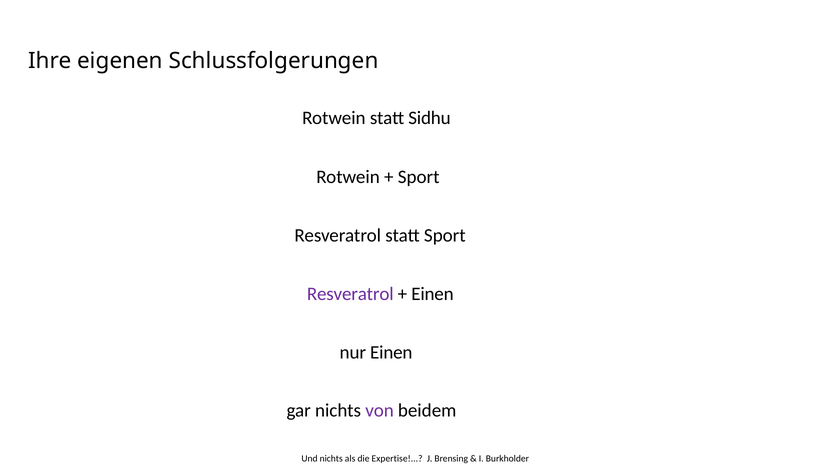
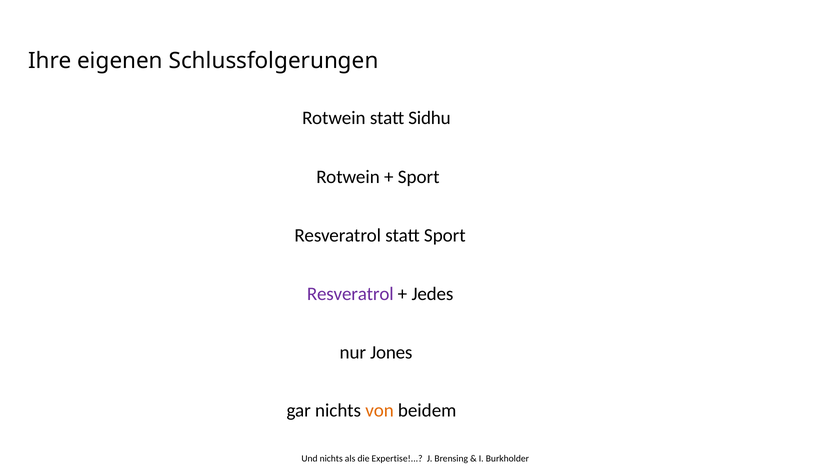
Einen: Einen -> Jedes (432, 294)
nur Einen: Einen -> Jones (391, 353)
von colour: purple -> orange (380, 411)
